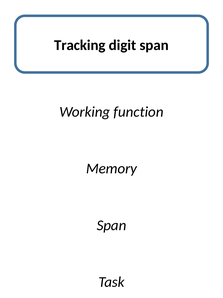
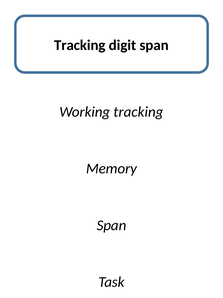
Working function: function -> tracking (138, 112)
